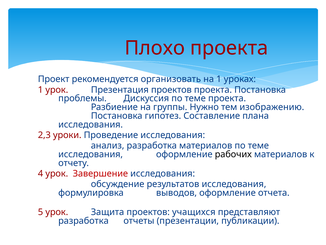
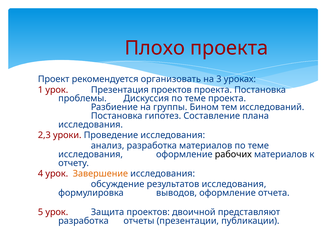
на 1: 1 -> 3 (219, 79)
Нужно: Нужно -> Бином (204, 107)
изображению: изображению -> исследований (272, 107)
Завершение colour: red -> orange (100, 173)
учащихся: учащихся -> двоичной (194, 212)
